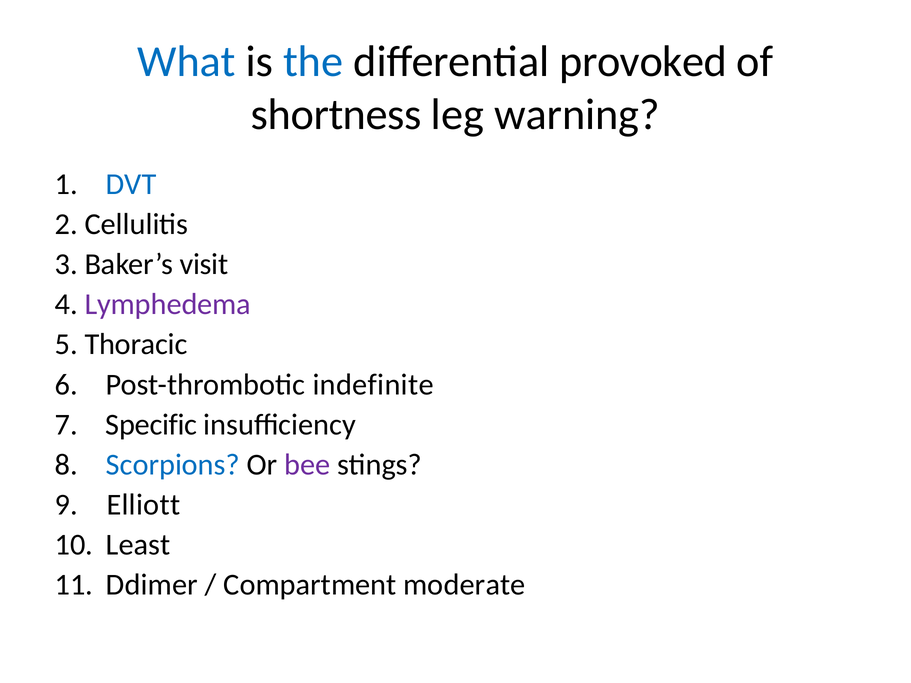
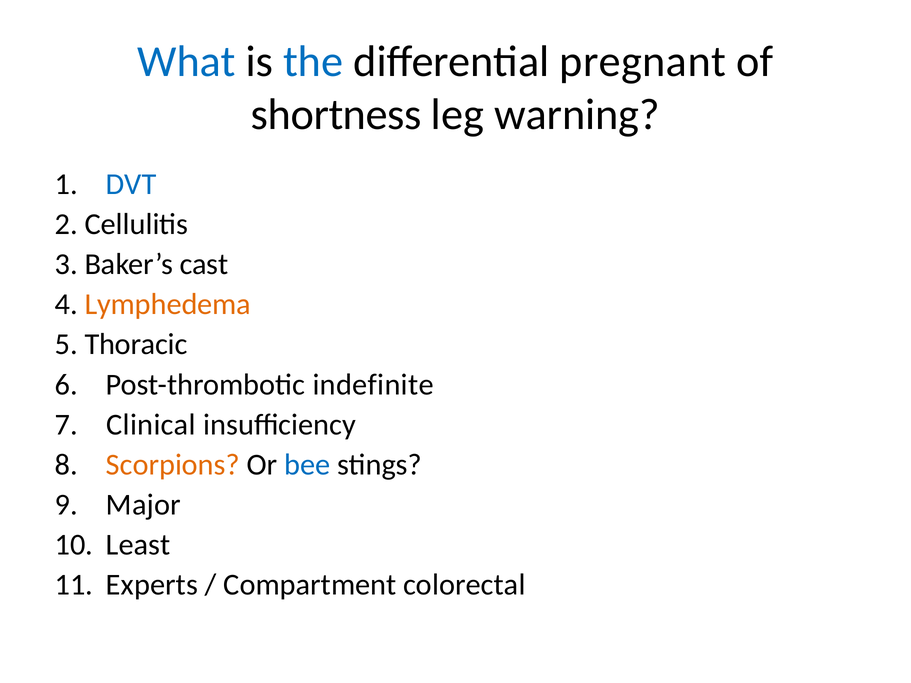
provoked: provoked -> pregnant (643, 62)
visit: visit -> cast (204, 264)
Lymphedema colour: purple -> orange (168, 305)
Specific: Specific -> Clinical (151, 425)
Scorpions colour: blue -> orange (173, 465)
bee colour: purple -> blue (307, 465)
Elliott: Elliott -> Major (143, 505)
Ddimer: Ddimer -> Experts (152, 585)
moderate: moderate -> colorectal (464, 585)
